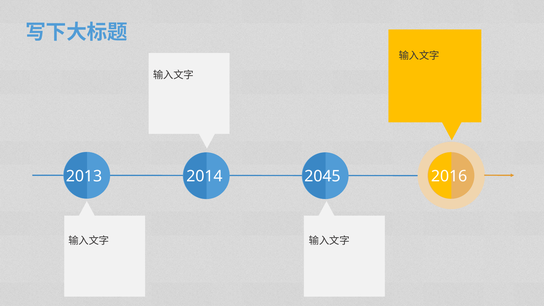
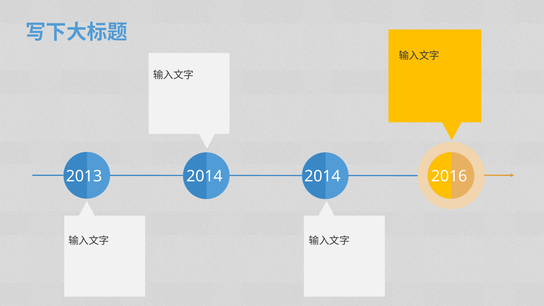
2013 2045: 2045 -> 2014 (322, 176)
